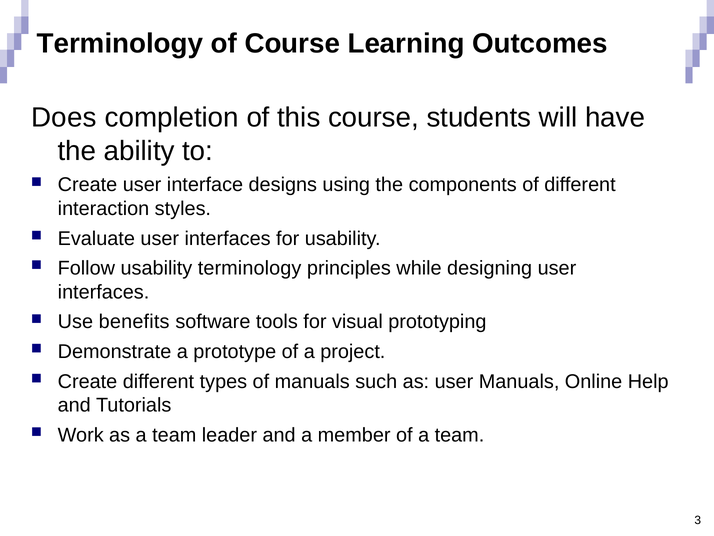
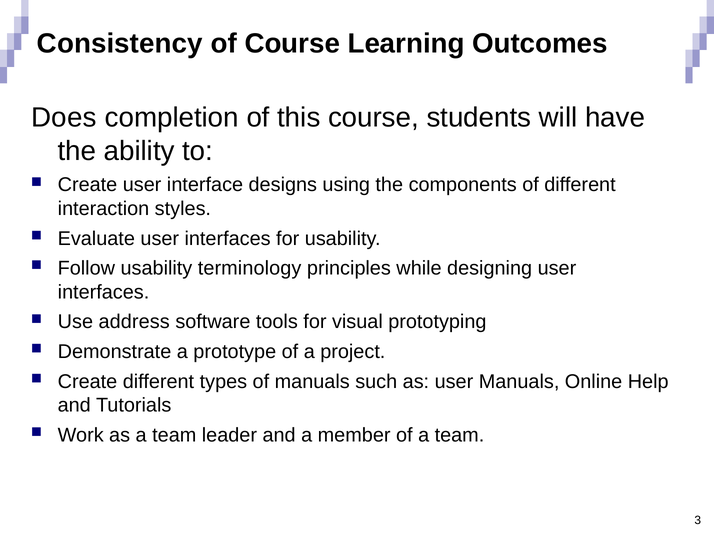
Terminology: Terminology -> Consistency (120, 44)
benefits: benefits -> address (134, 322)
